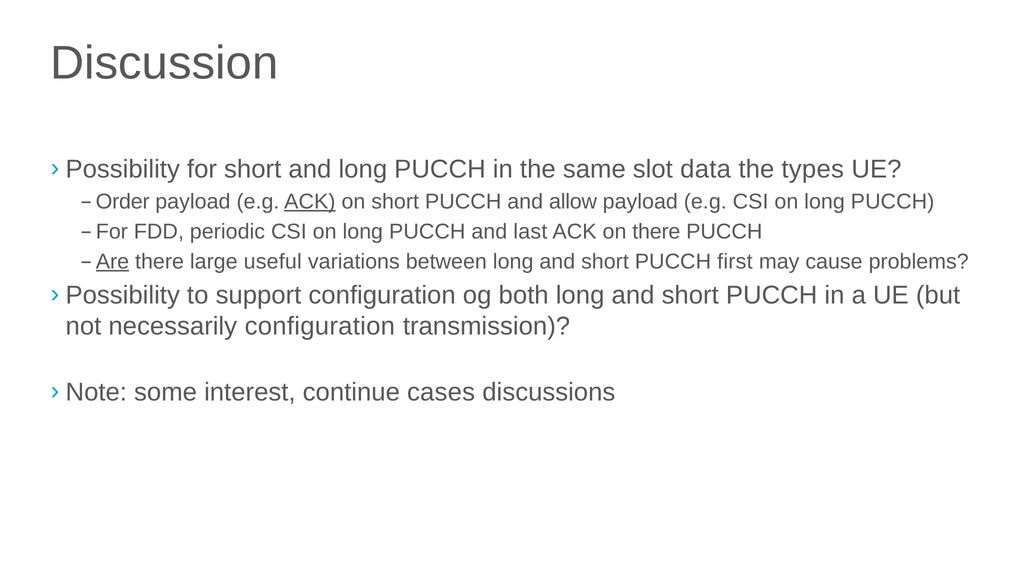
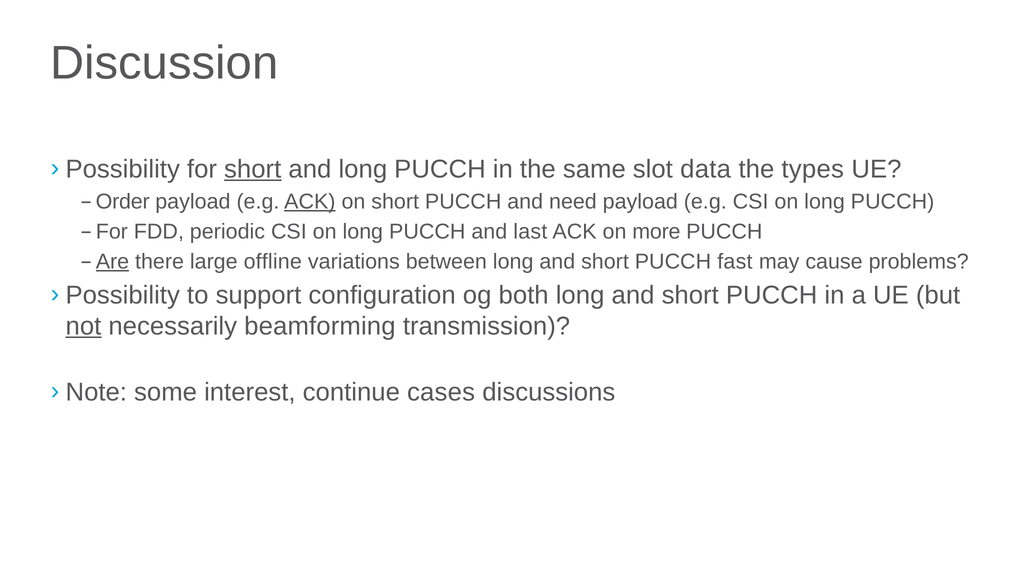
short underline: none -> present (253, 169)
allow: allow -> need (573, 201)
on there: there -> more (656, 231)
useful: useful -> offline (273, 261)
first: first -> fast (735, 261)
not underline: none -> present (83, 326)
necessarily configuration: configuration -> beamforming (320, 326)
